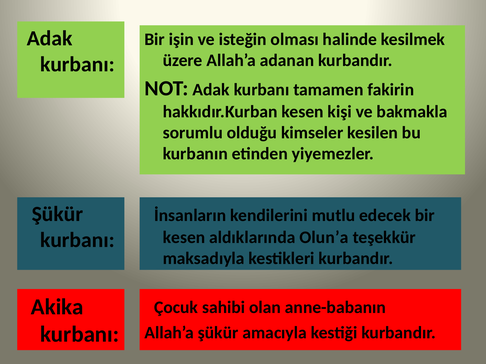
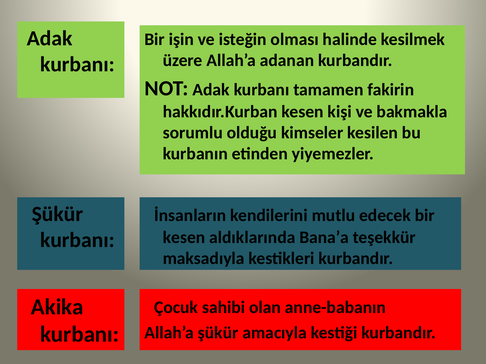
Olun’a: Olun’a -> Bana’a (324, 238)
